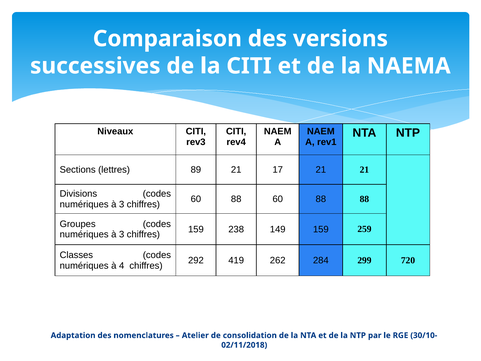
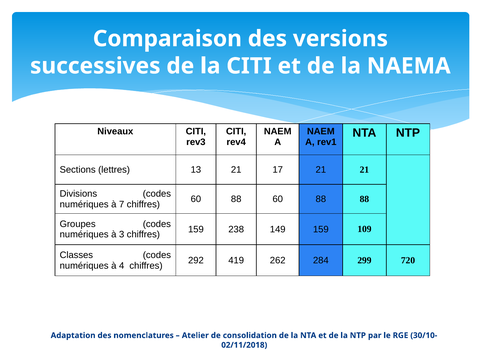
89: 89 -> 13 (196, 170)
3: 3 -> 7 (122, 204)
259: 259 -> 109 (364, 229)
